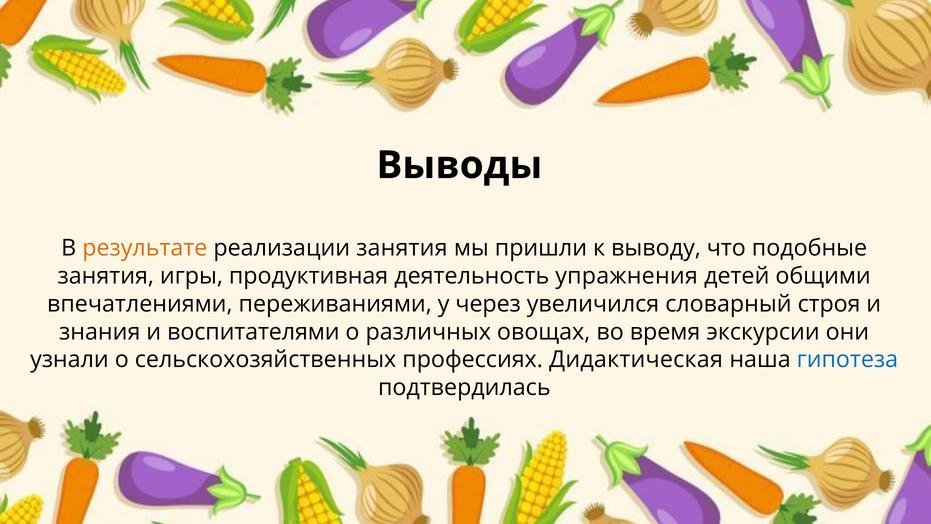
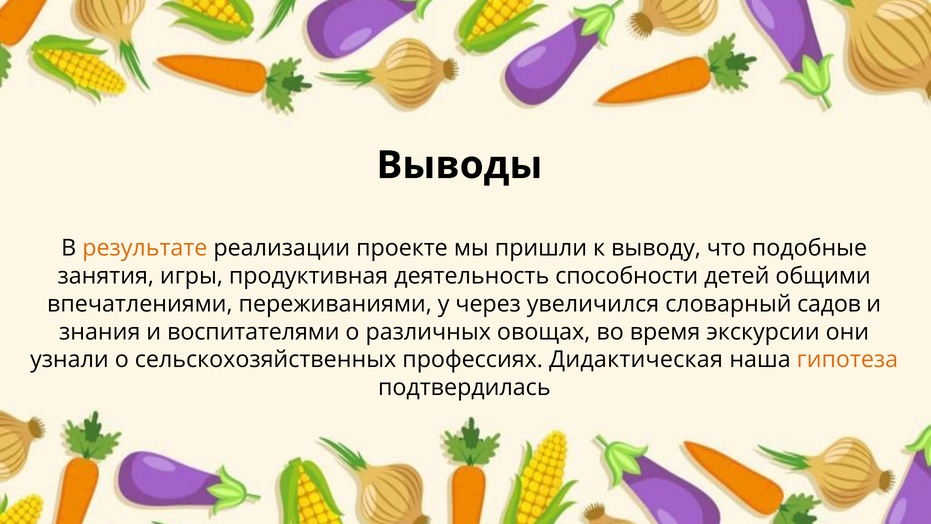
реализации занятия: занятия -> проекте (402, 248)
упражнения: упражнения -> способности (627, 276)
строя: строя -> садов (829, 304)
гипотеза colour: blue -> orange (847, 360)
